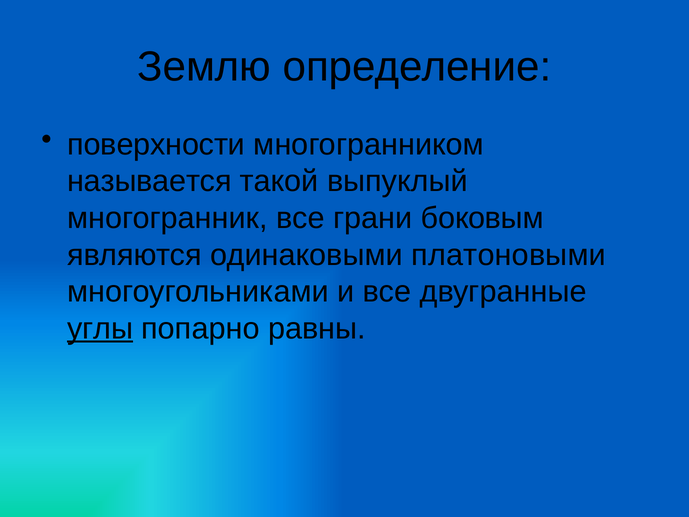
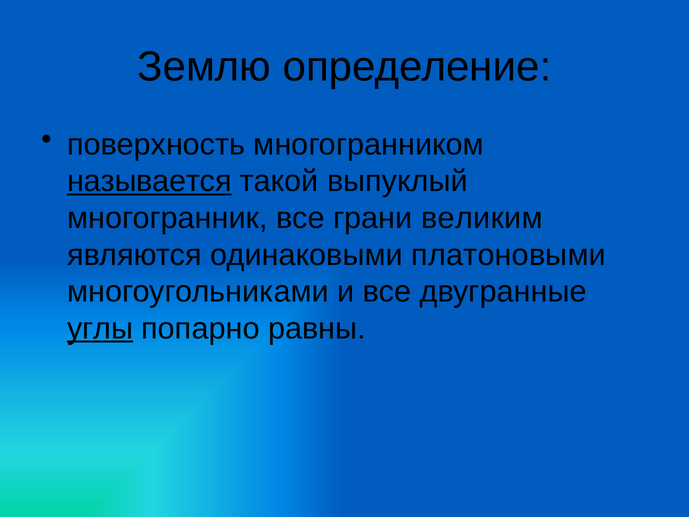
поверхности: поверхности -> поверхность (156, 145)
называется underline: none -> present (149, 181)
боковым: боковым -> великим (482, 218)
